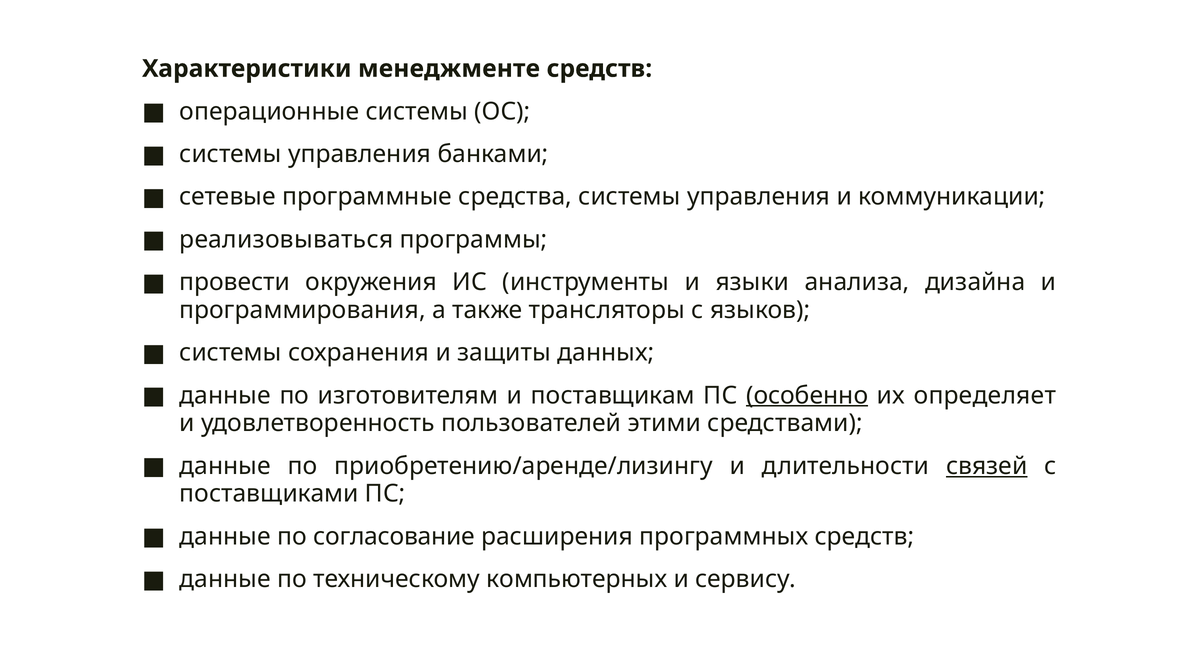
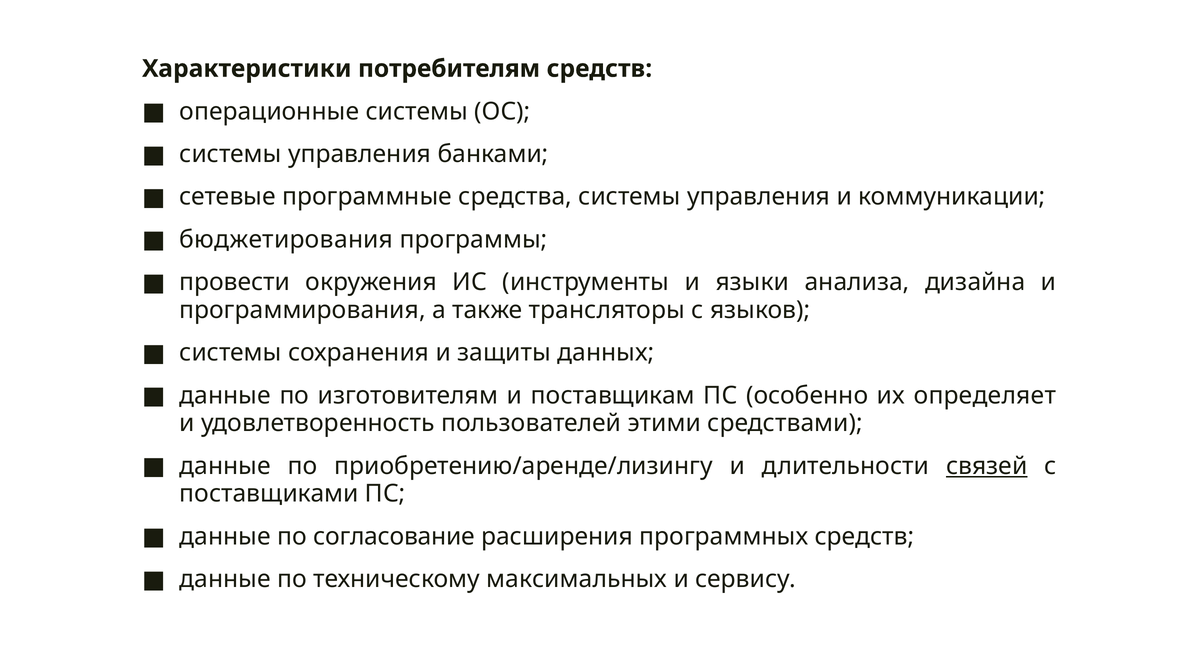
менеджменте: менеджменте -> потребителям (449, 69)
реализовываться: реализовываться -> бюджетирования (286, 239)
особенно underline: present -> none (807, 395)
компьютерных: компьютерных -> максимальных (577, 579)
